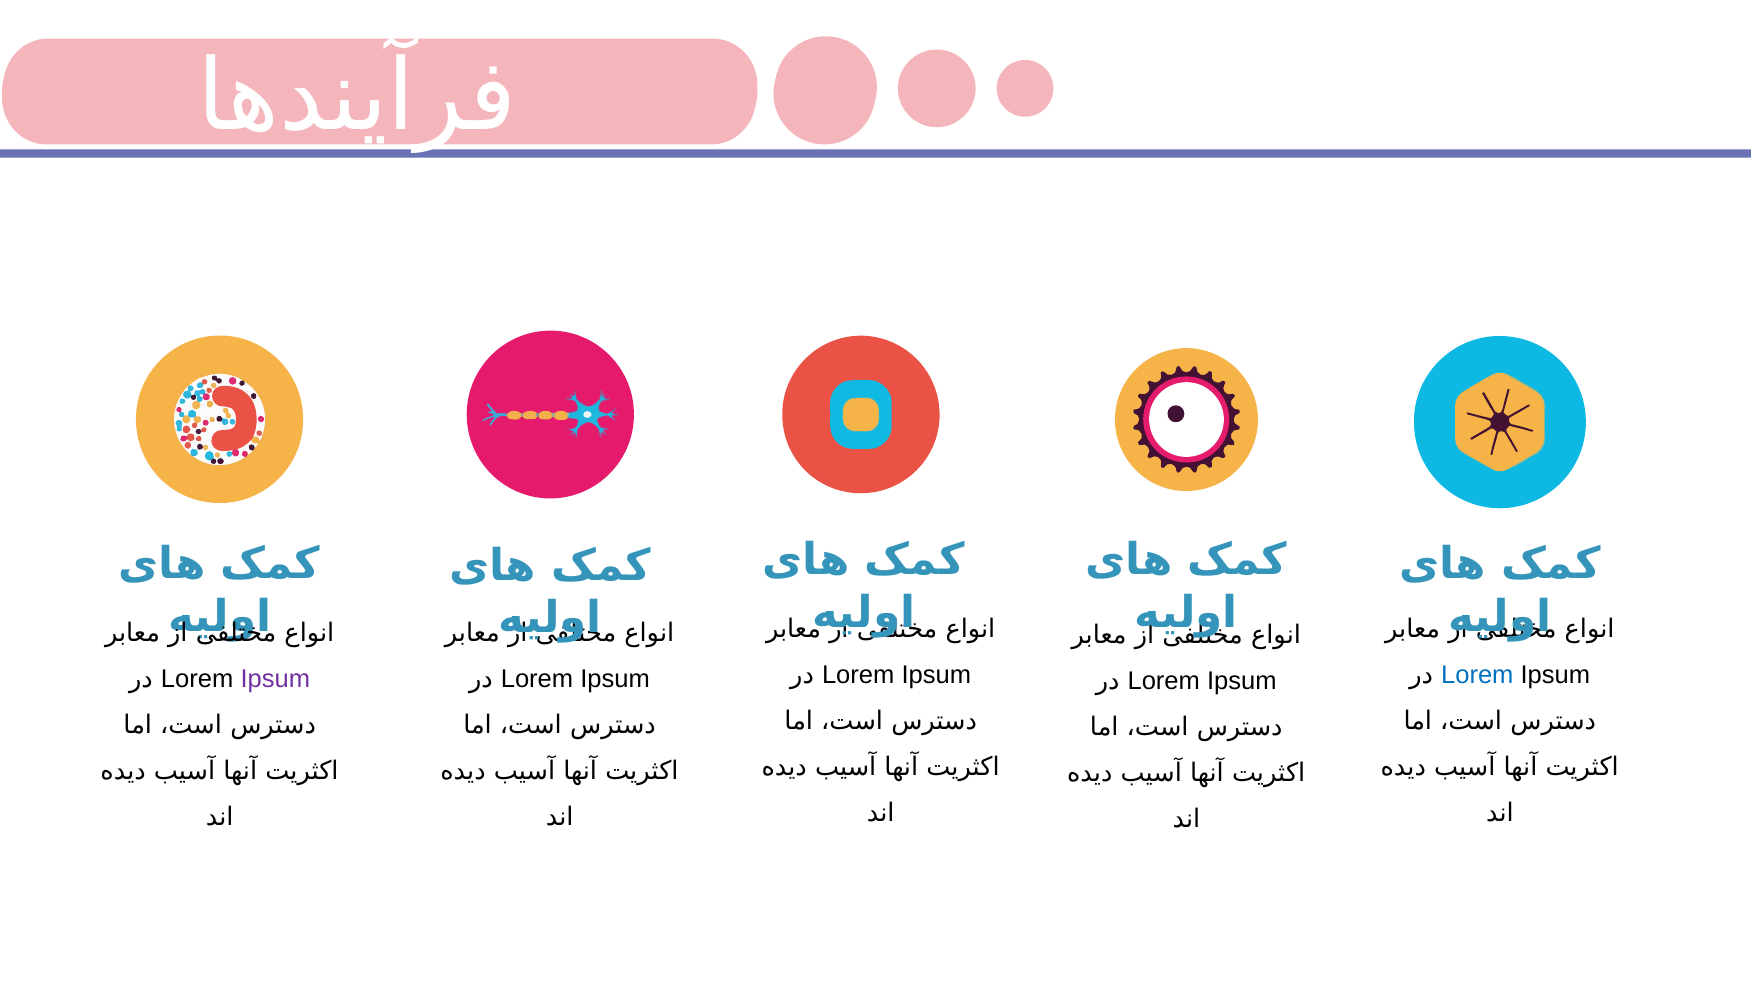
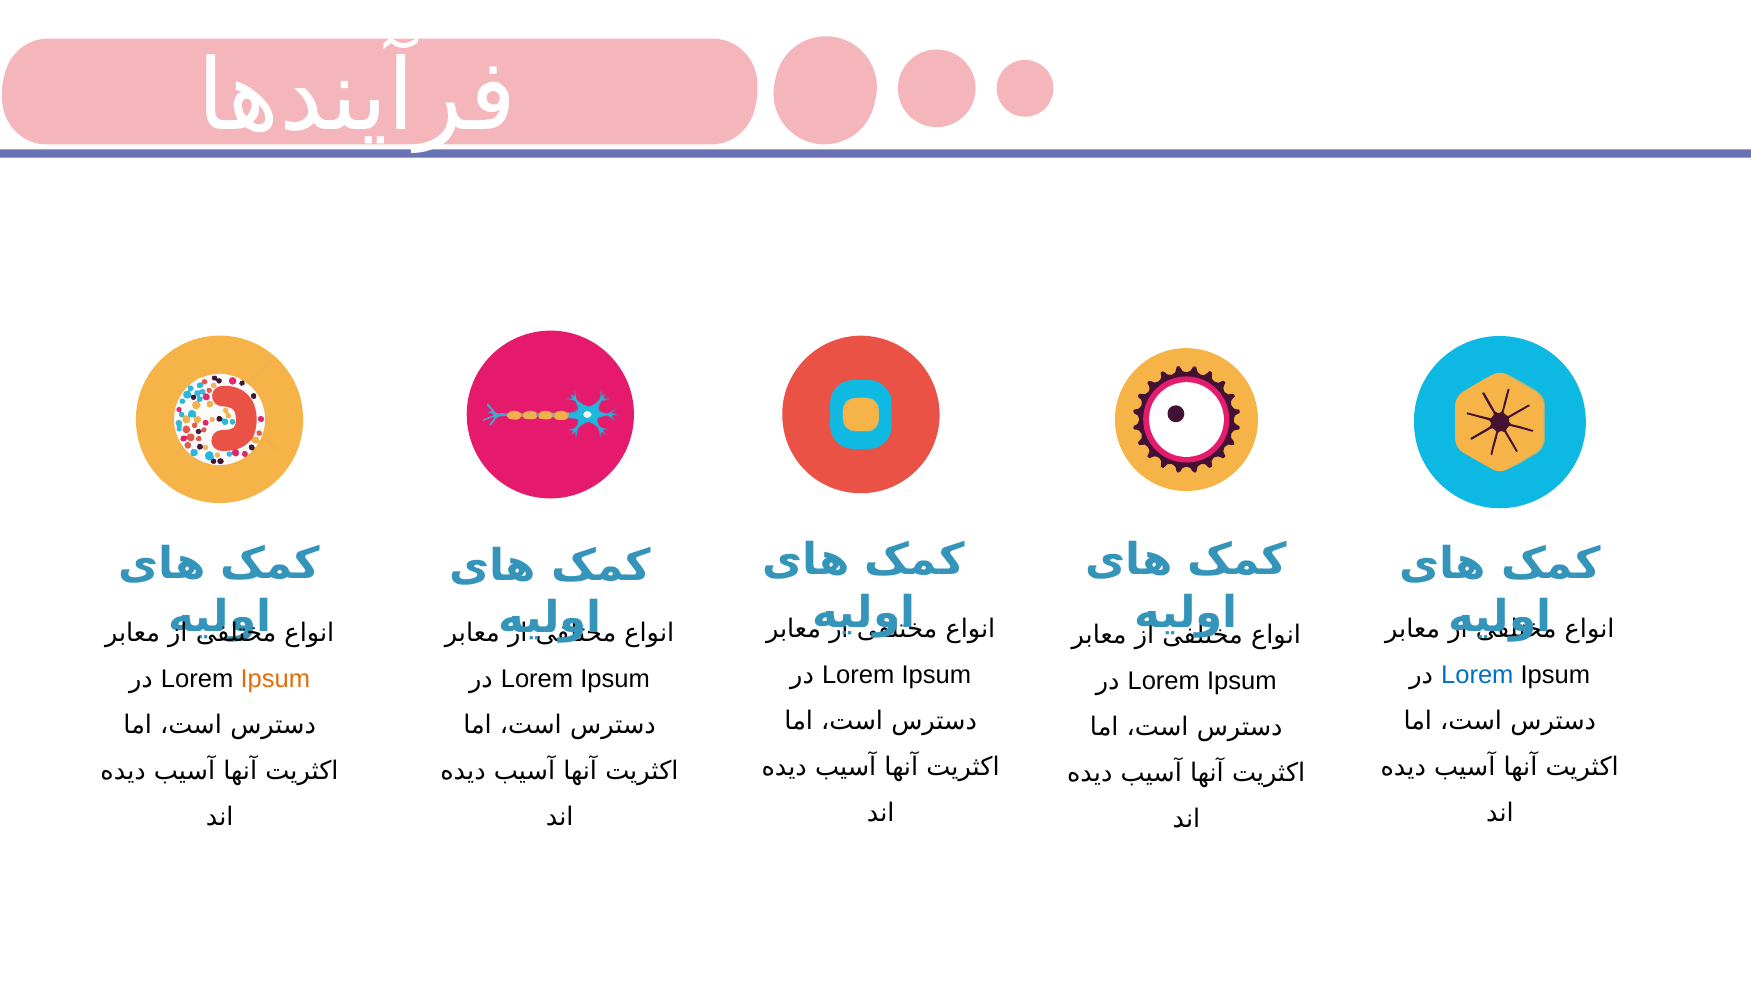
Ipsum colour: purple -> orange (275, 679)
